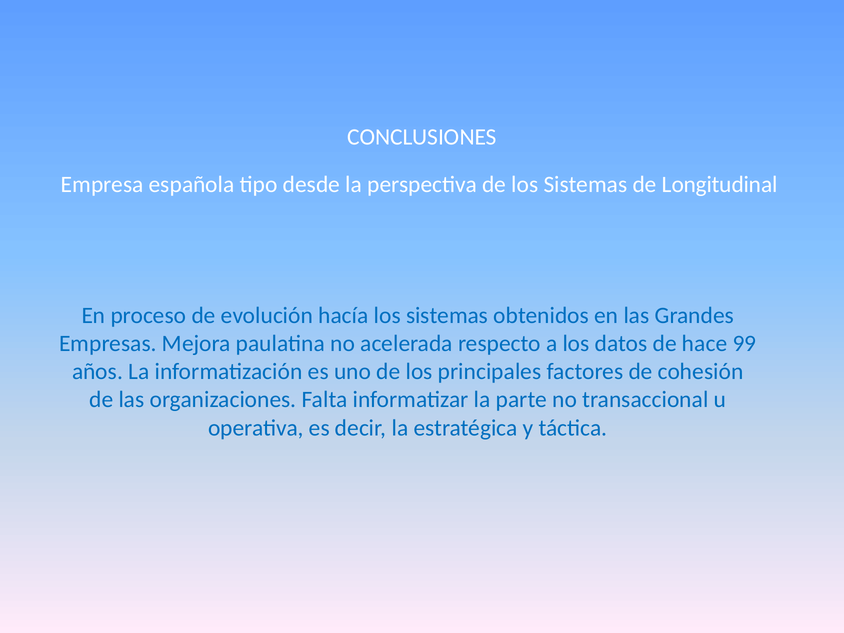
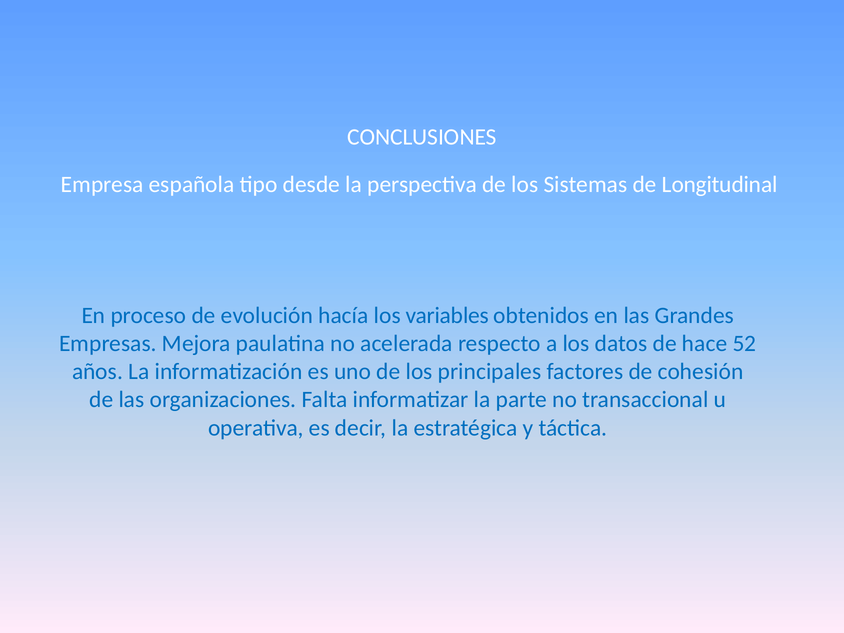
hacía los sistemas: sistemas -> variables (447, 315)
99: 99 -> 52 (744, 343)
